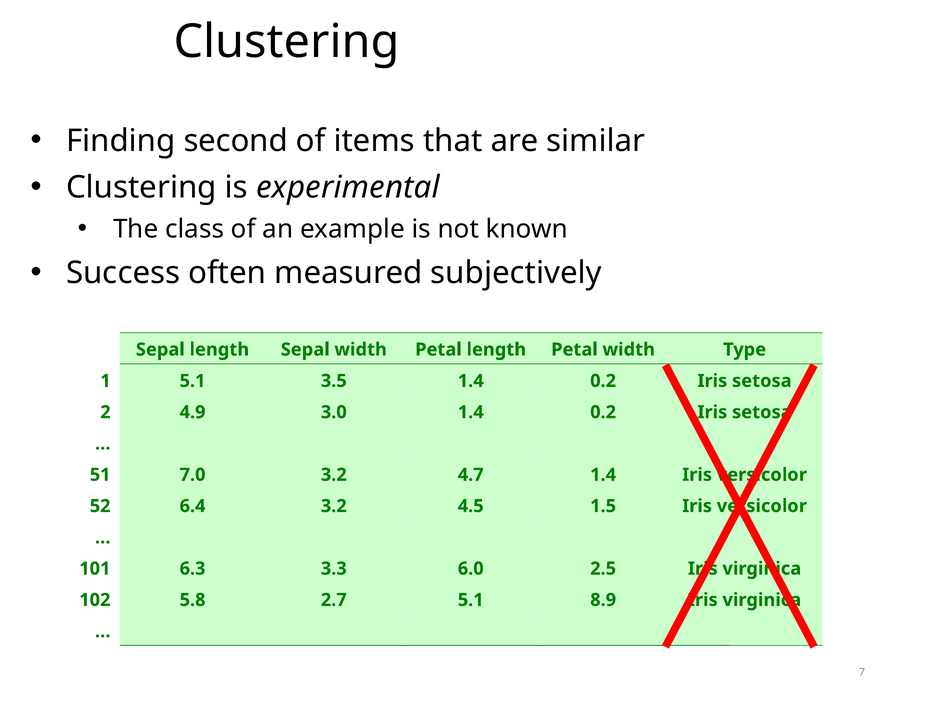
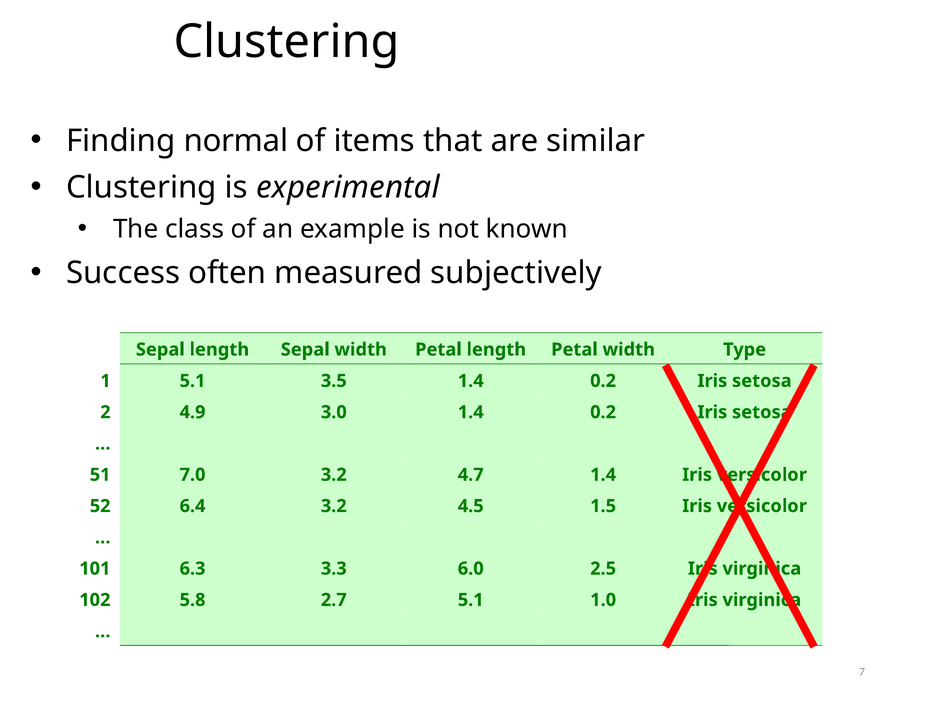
second: second -> normal (236, 141)
8.9: 8.9 -> 1.0 (603, 600)
